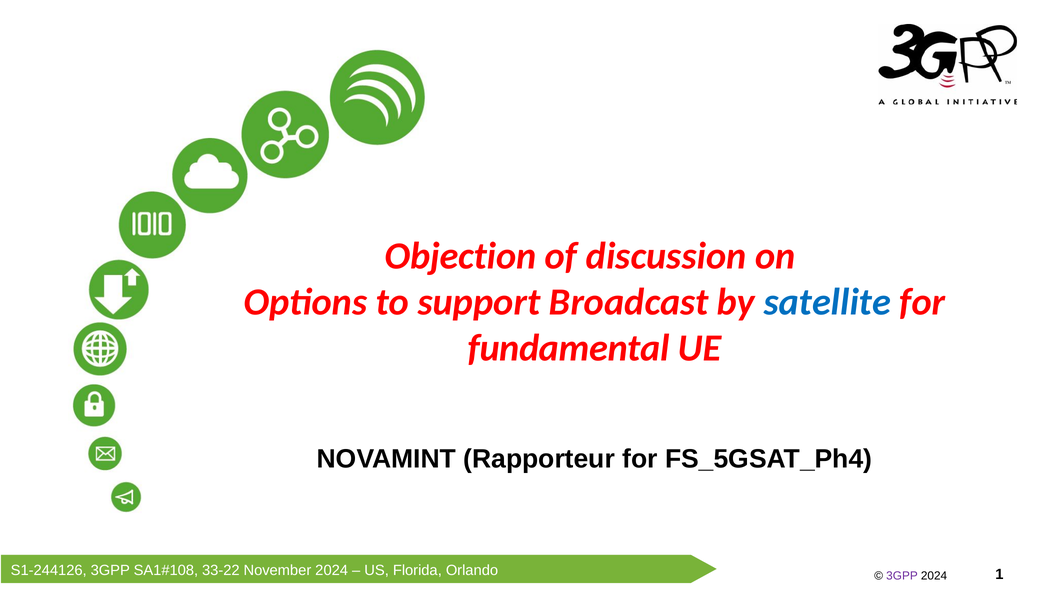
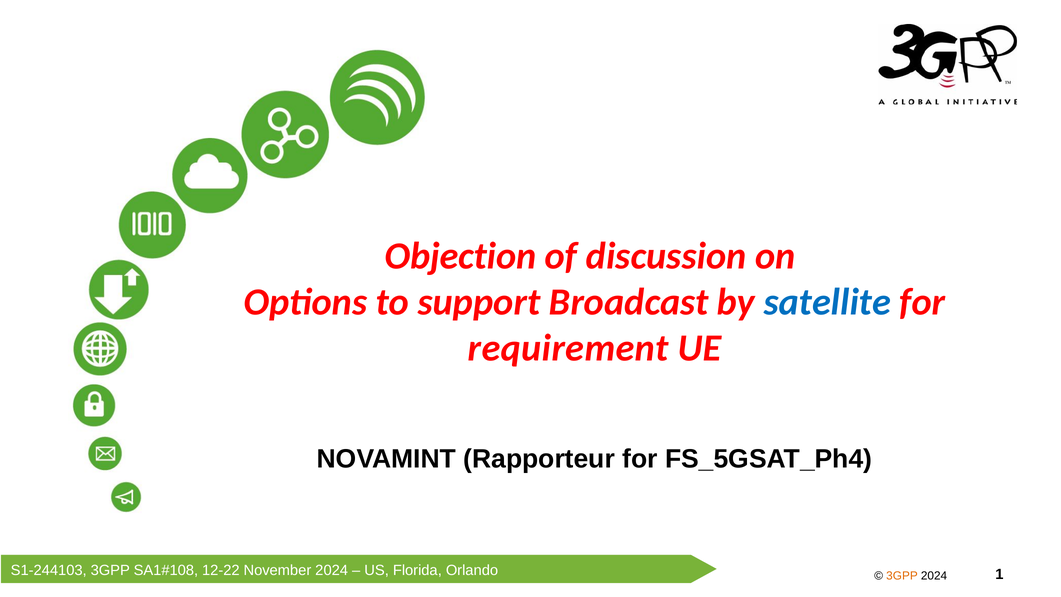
fundamental: fundamental -> requirement (568, 348)
S1-244126: S1-244126 -> S1-244103 (49, 570)
33-22: 33-22 -> 12-22 (221, 570)
3GPP colour: purple -> orange (902, 576)
